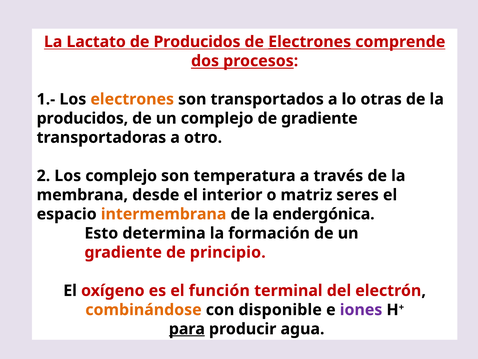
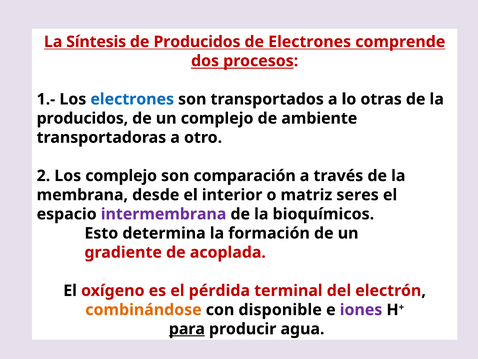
Lactato: Lactato -> Síntesis (96, 42)
Electrones underline: present -> none (310, 42)
electrones colour: orange -> blue (132, 99)
de gradiente: gradiente -> ambiente (319, 118)
temperatura: temperatura -> comparación (245, 176)
intermembrana colour: orange -> purple (164, 214)
endergónica: endergónica -> bioquímicos (323, 214)
principio: principio -> acoplada (228, 252)
función: función -> pérdida (219, 290)
